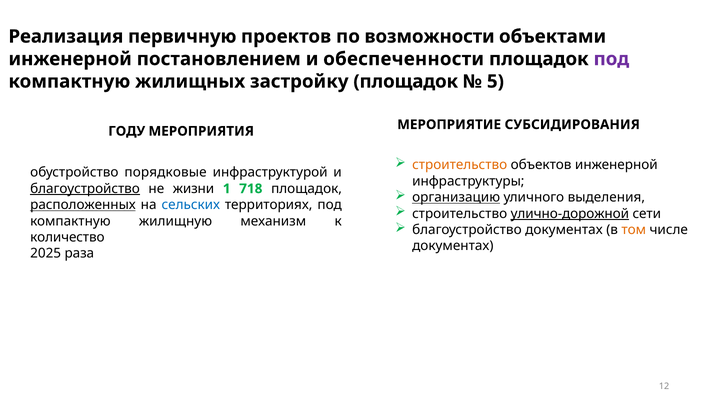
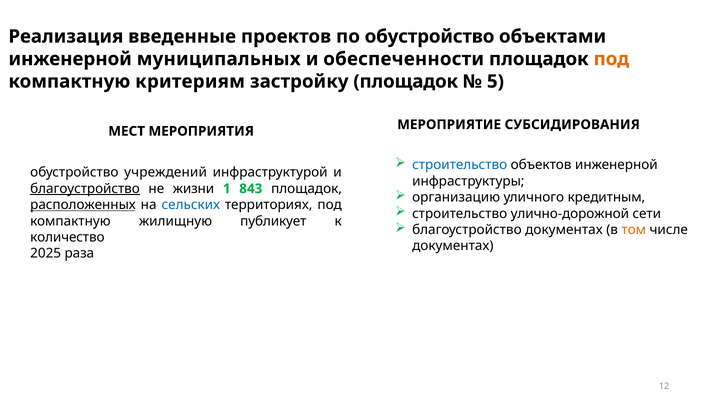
первичную: первичную -> введенные (182, 37)
по возможности: возможности -> обустройство (430, 37)
постановлением: постановлением -> муниципальных (219, 59)
под colour: purple -> orange (611, 59)
жилищных: жилищных -> критериям (190, 82)
ГОДУ: ГОДУ -> МЕСТ (127, 131)
строительство colour: orange -> blue (460, 165)
порядковые: порядковые -> учреждений (166, 173)
718: 718 -> 843 (251, 189)
организацию underline: present -> none (456, 198)
выделения: выделения -> кредитным (606, 198)
улично-дорожной underline: present -> none (570, 214)
механизм: механизм -> публикует (273, 221)
